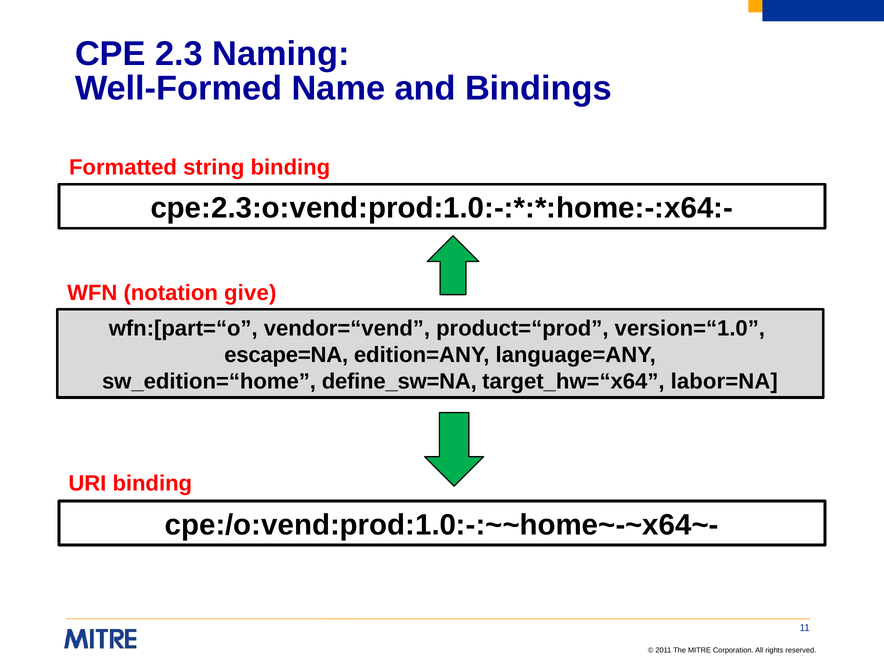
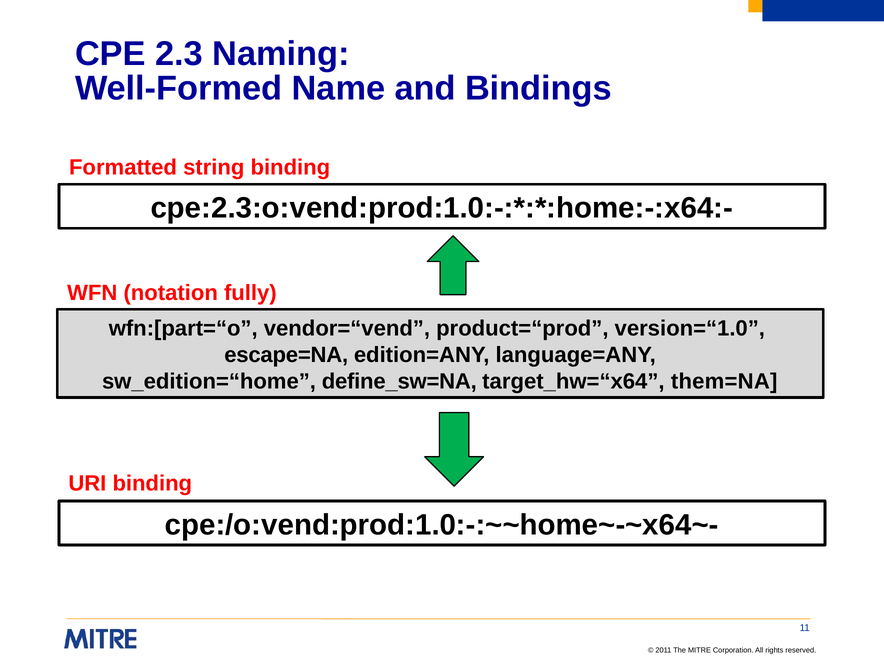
give: give -> fully (250, 293)
labor=NA: labor=NA -> them=NA (724, 382)
